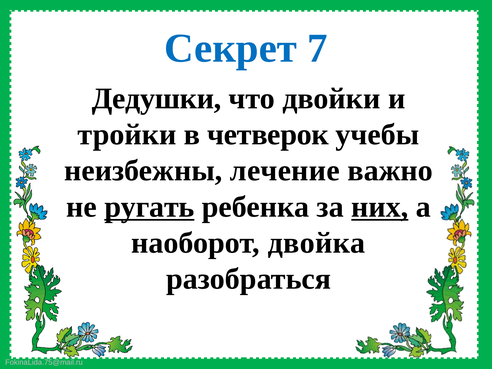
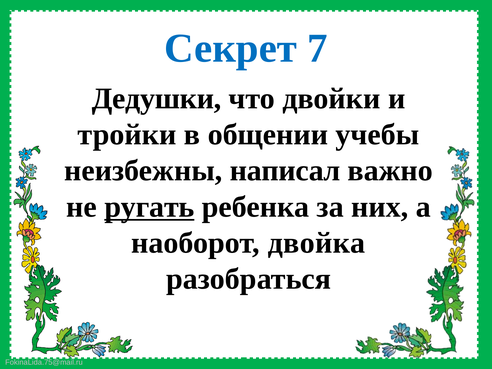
четверок: четверок -> общении (268, 135)
лечение: лечение -> написал (285, 171)
них underline: present -> none (380, 207)
